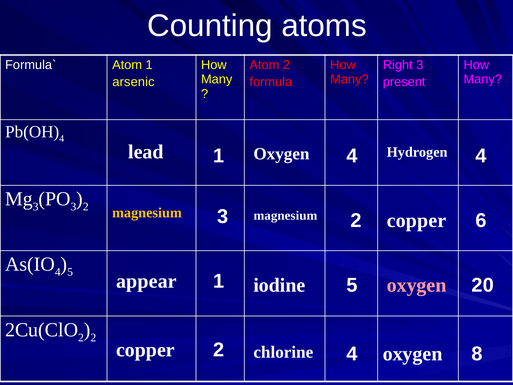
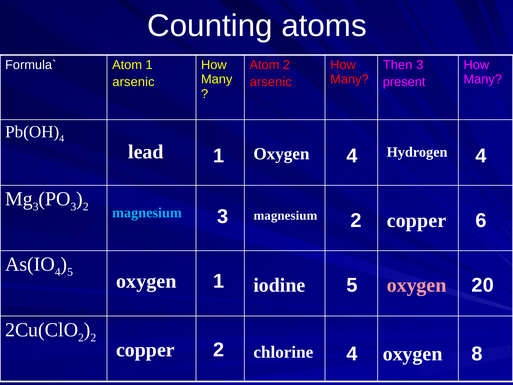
Right: Right -> Then (398, 65)
formula: formula -> arsenic (271, 82)
magnesium colour: yellow -> light blue (147, 213)
appear: appear -> oxygen (146, 281)
